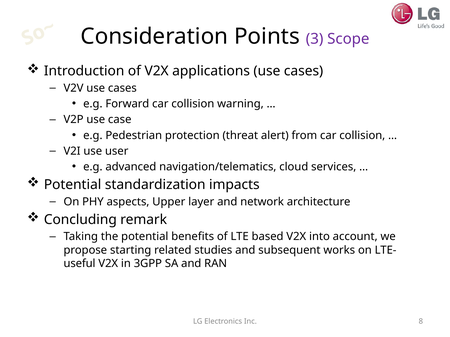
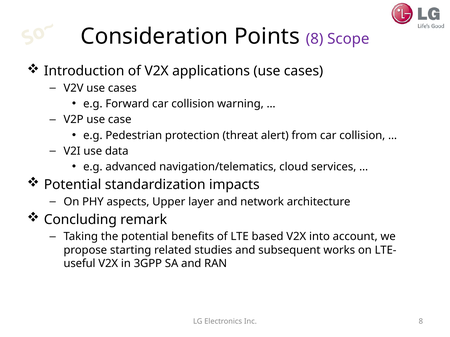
Points 3: 3 -> 8 (315, 39)
user: user -> data (117, 151)
